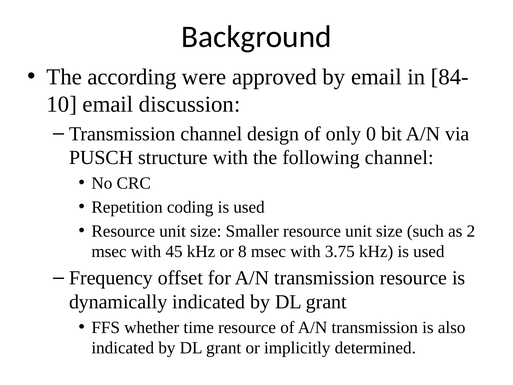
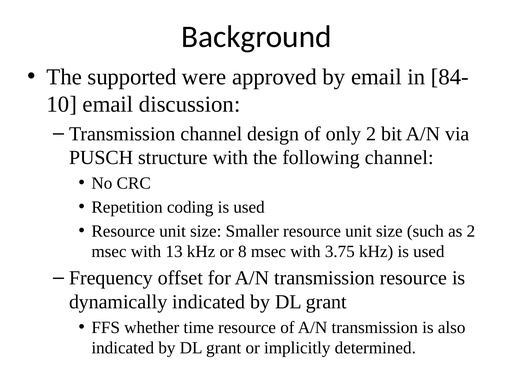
according: according -> supported (132, 77)
only 0: 0 -> 2 (371, 134)
45: 45 -> 13 (174, 251)
